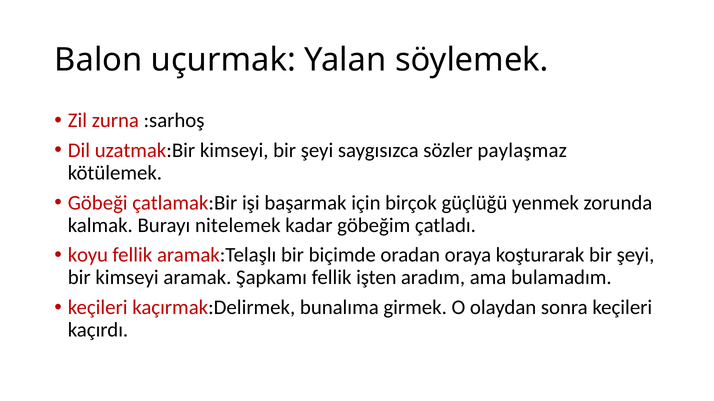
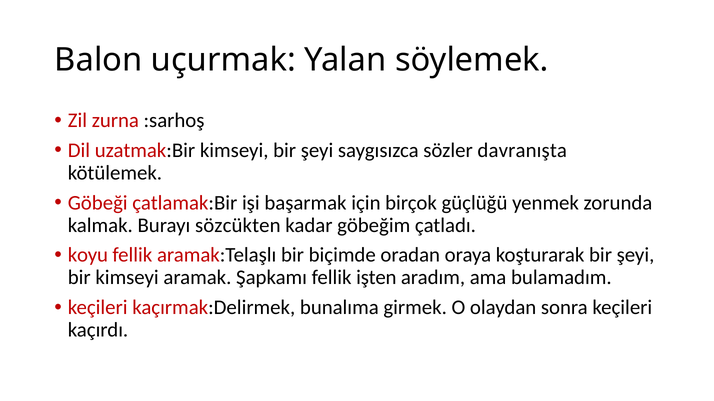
paylaşmaz: paylaşmaz -> davranışta (522, 151)
nitelemek: nitelemek -> sözcükten (238, 226)
